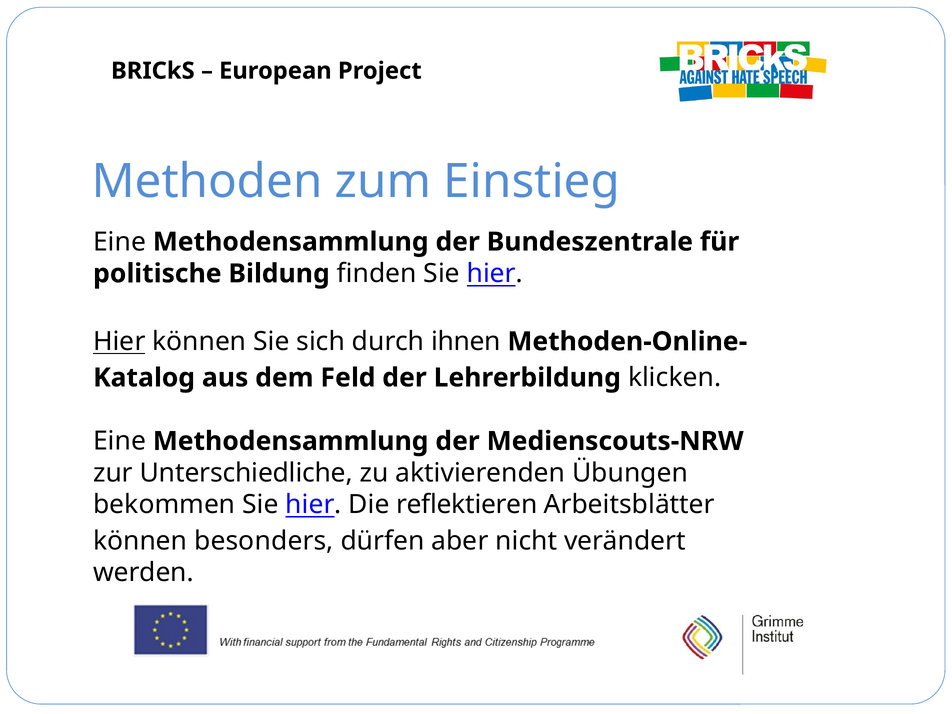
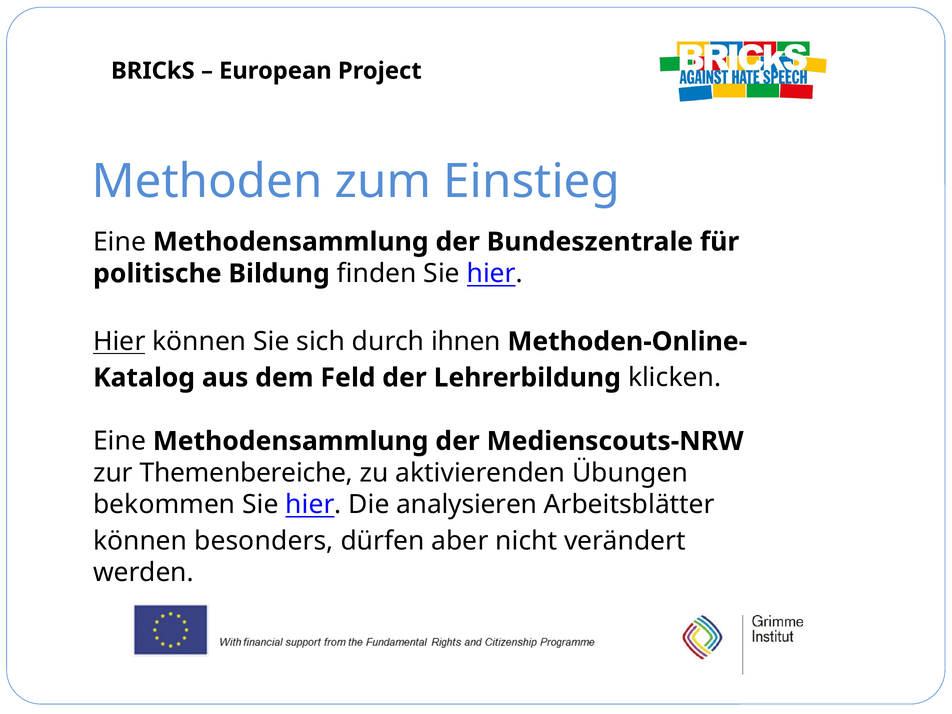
Unterschiedliche: Unterschiedliche -> Themenbereiche (246, 473)
reflektieren: reflektieren -> analysieren (467, 505)
